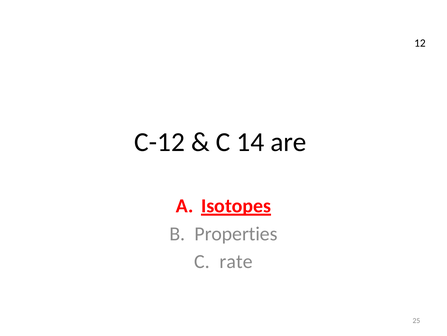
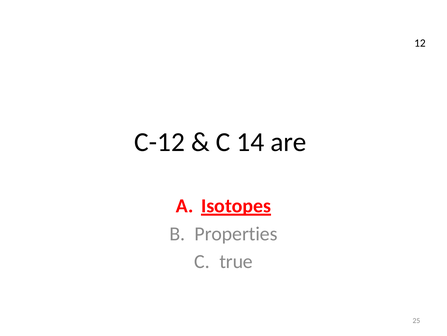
rate: rate -> true (236, 261)
